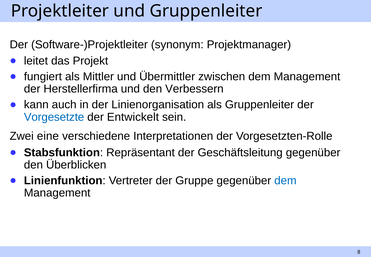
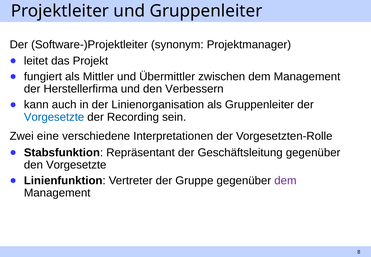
Entwickelt: Entwickelt -> Recording (133, 117)
den Überblicken: Überblicken -> Vorgesetzte (76, 165)
dem colour: blue -> purple (285, 181)
